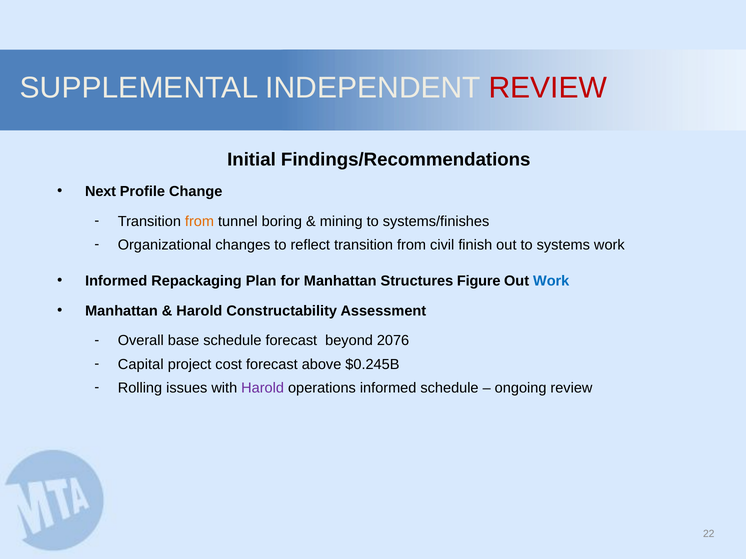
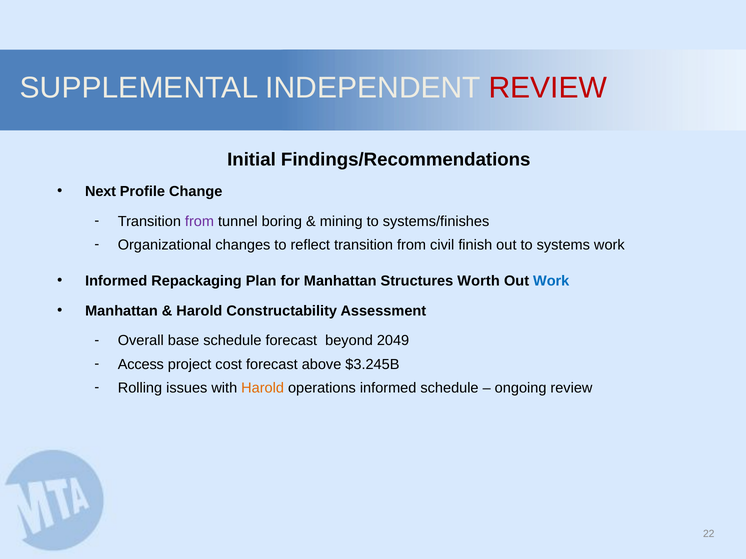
from colour: orange -> purple (199, 222)
Figure: Figure -> Worth (479, 281)
2076: 2076 -> 2049 (393, 341)
Capital: Capital -> Access (141, 365)
$0.245B: $0.245B -> $3.245B (372, 365)
Harold colour: purple -> orange (263, 388)
